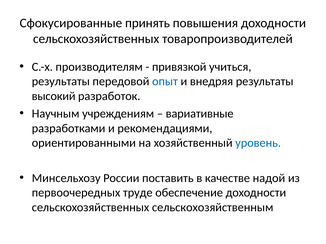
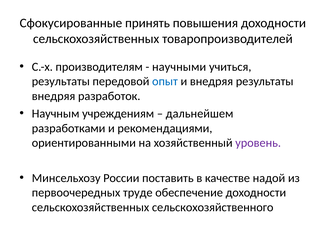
привязкой: привязкой -> научными (179, 67)
высокий: высокий -> внедряя (54, 96)
вариативные: вариативные -> дальнейшем (200, 114)
уровень colour: blue -> purple (258, 143)
сельскохозяйственным: сельскохозяйственным -> сельскохозяйственного (213, 208)
